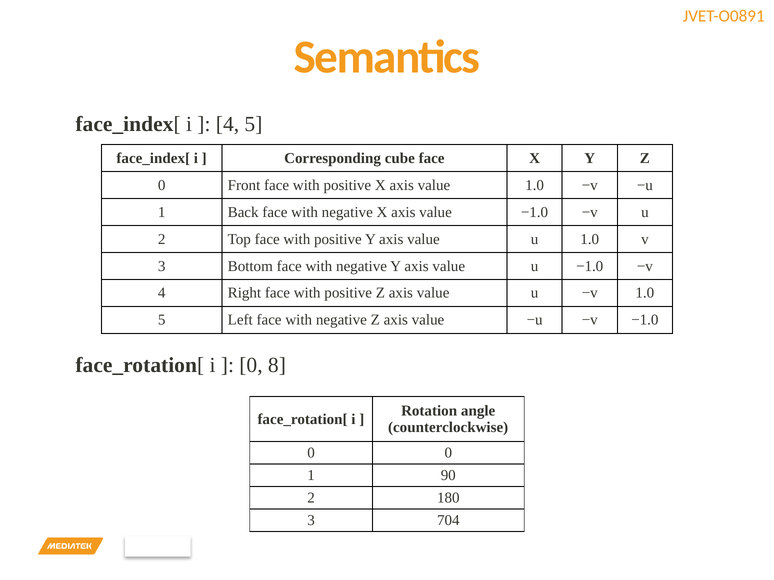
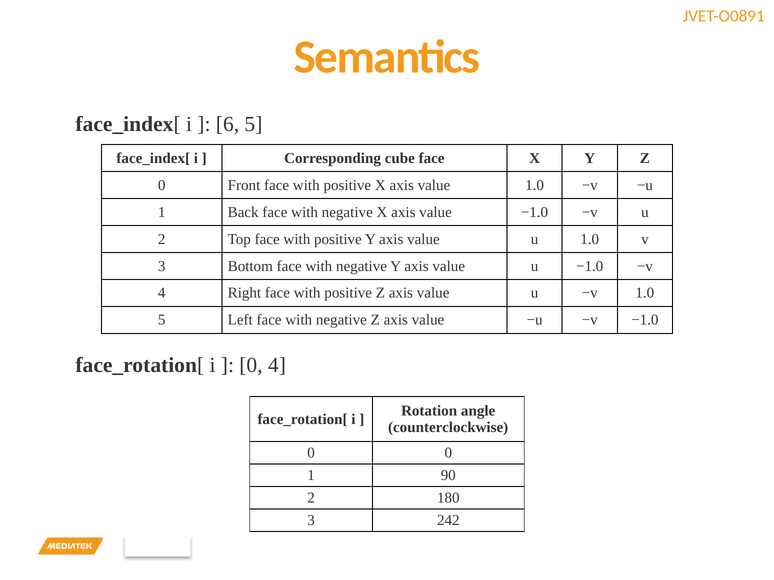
4: 4 -> 6 (228, 124)
0 8: 8 -> 4 (277, 365)
704: 704 -> 242 (448, 521)
